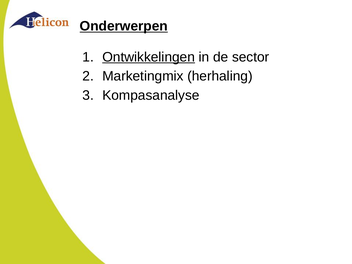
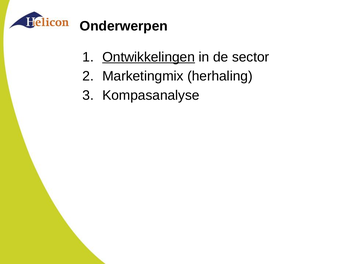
Onderwerpen underline: present -> none (124, 26)
